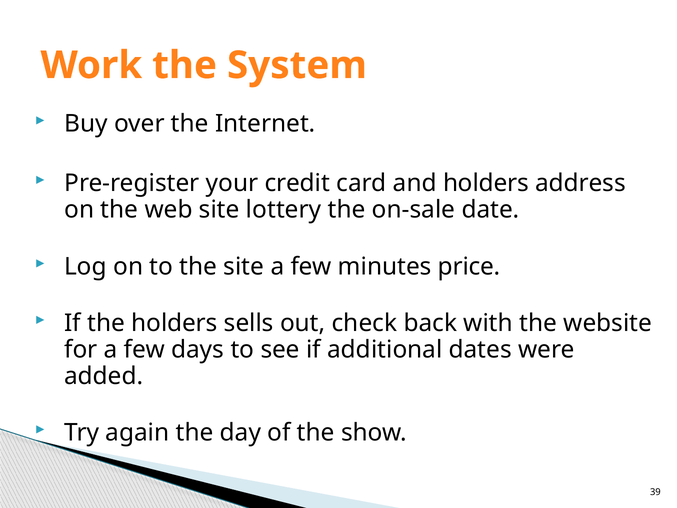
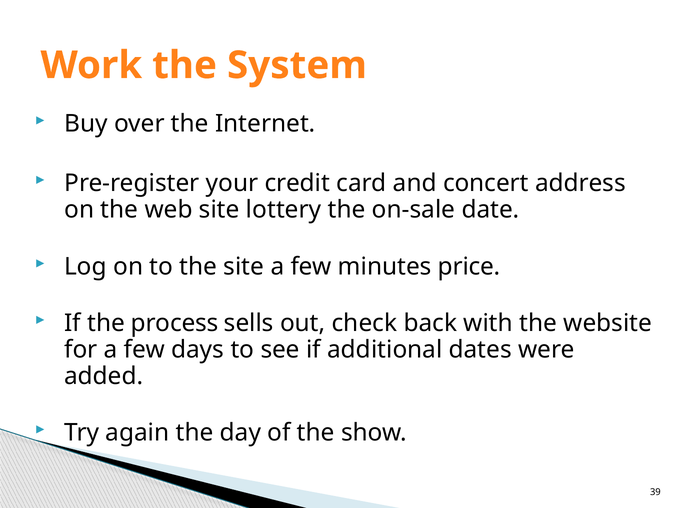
and holders: holders -> concert (486, 183)
the holders: holders -> process (175, 323)
